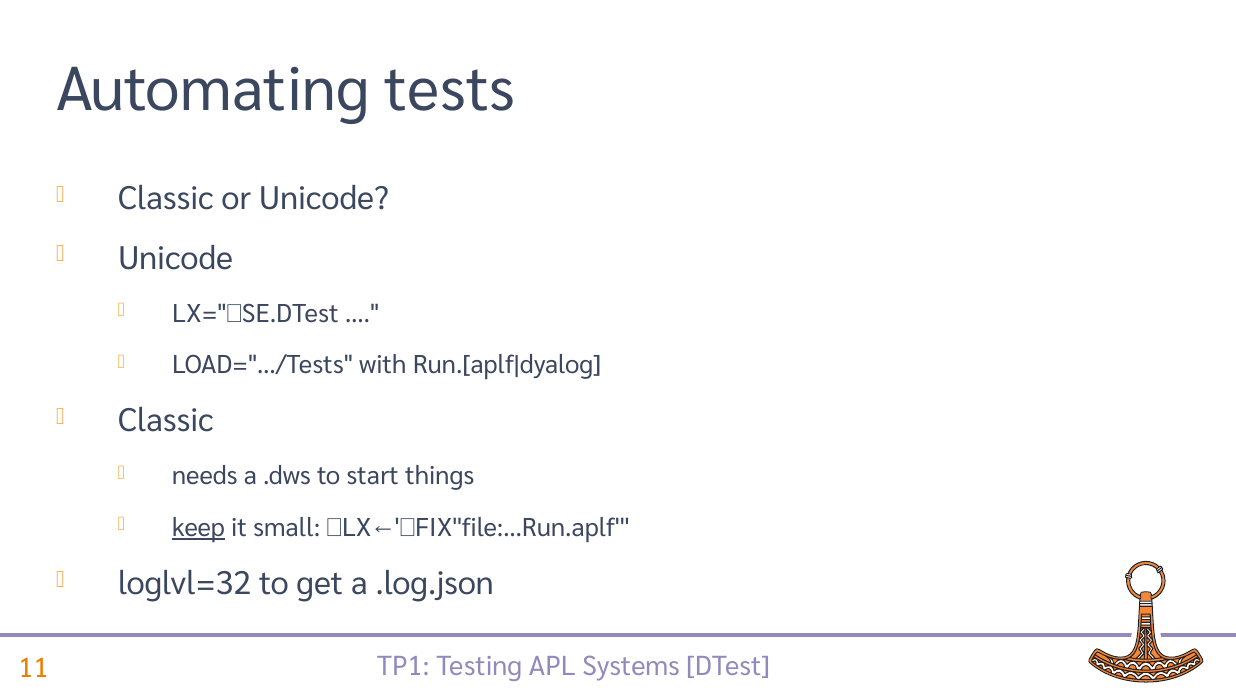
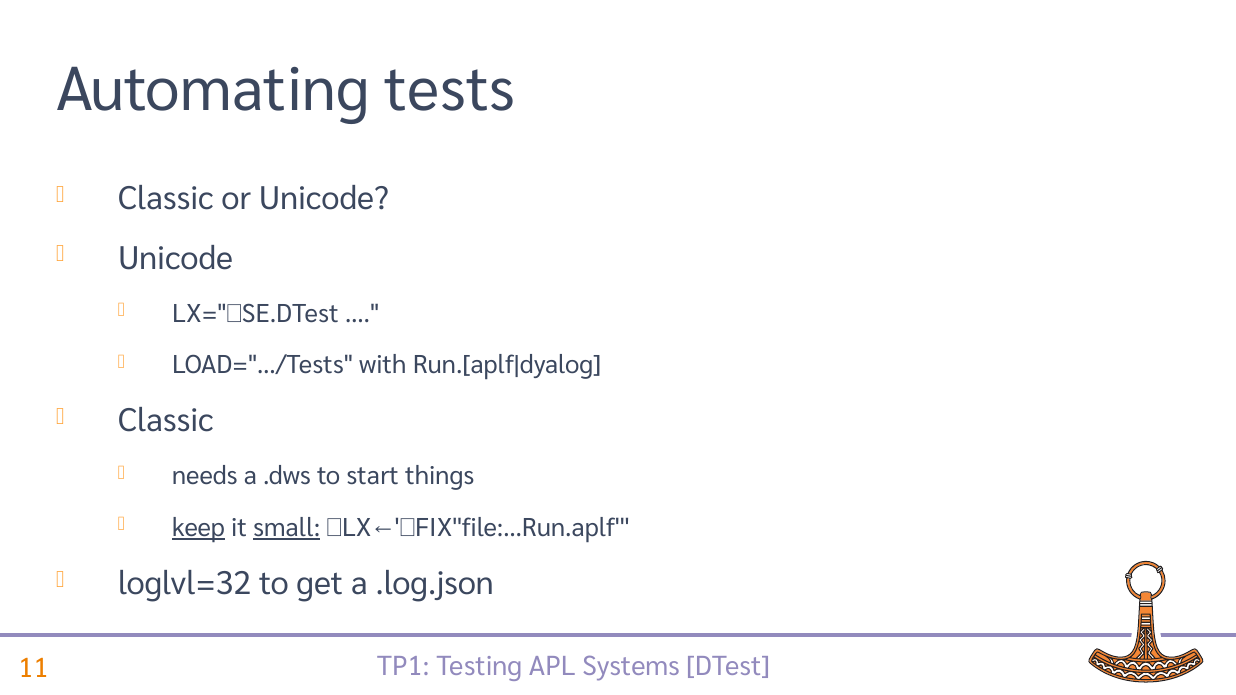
small underline: none -> present (287, 528)
